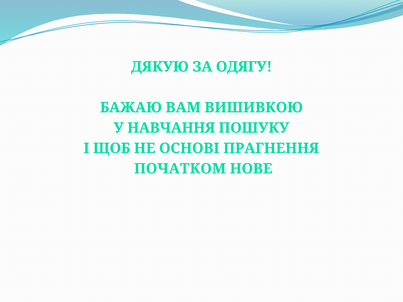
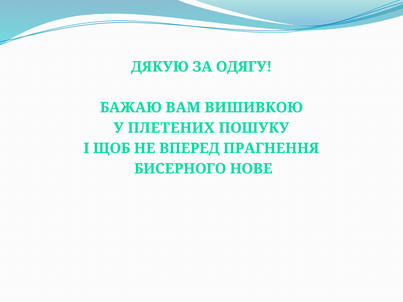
НАВЧАННЯ: НАВЧАННЯ -> ПЛЕТЕНИХ (171, 128)
ОСНОВІ: ОСНОВІ -> ВПЕРЕД (189, 148)
ПОЧАТКОМ: ПОЧАТКОМ -> БИСЕРНОГО (180, 169)
